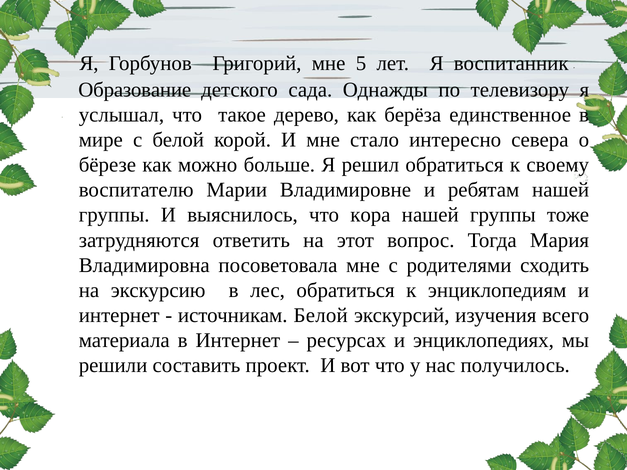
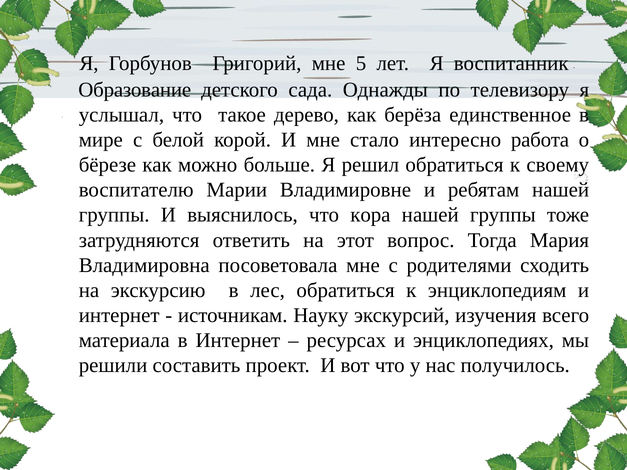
севера: севера -> работа (540, 140)
источникам Белой: Белой -> Науку (321, 315)
